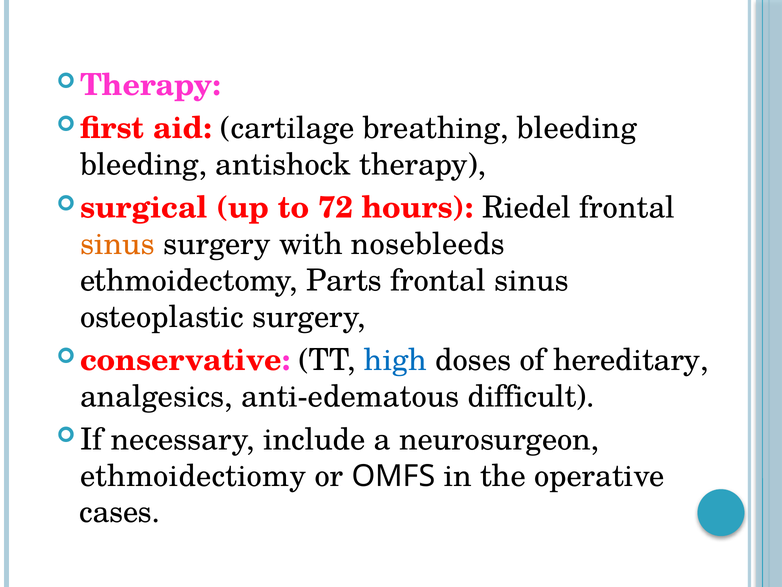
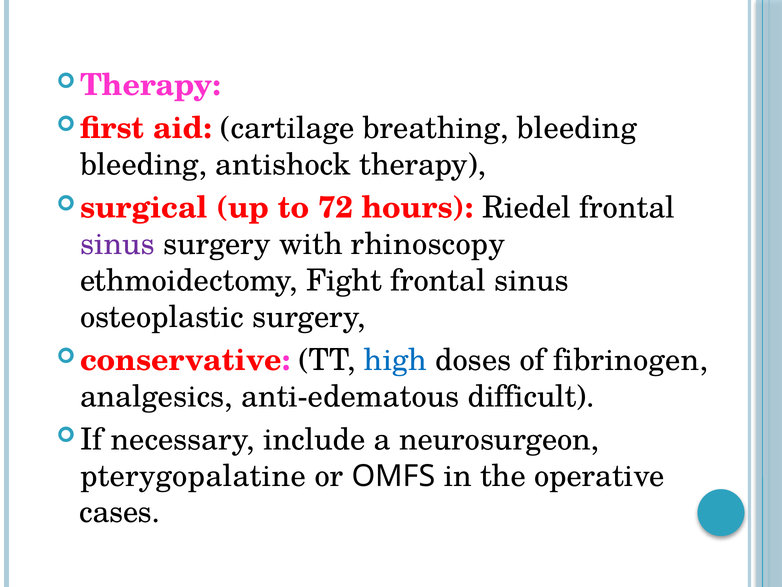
sinus colour: orange -> purple (117, 244)
nosebleeds: nosebleeds -> rhinoscopy (428, 244)
Parts: Parts -> Fight (344, 280)
hereditary: hereditary -> fibrinogen (631, 360)
ethmoidectiomy: ethmoidectiomy -> pterygopalatine (193, 476)
